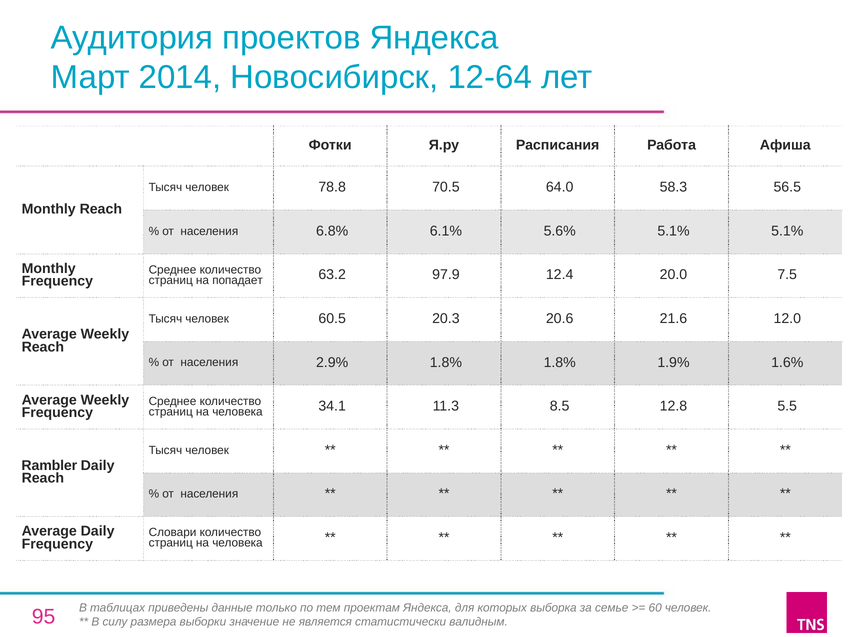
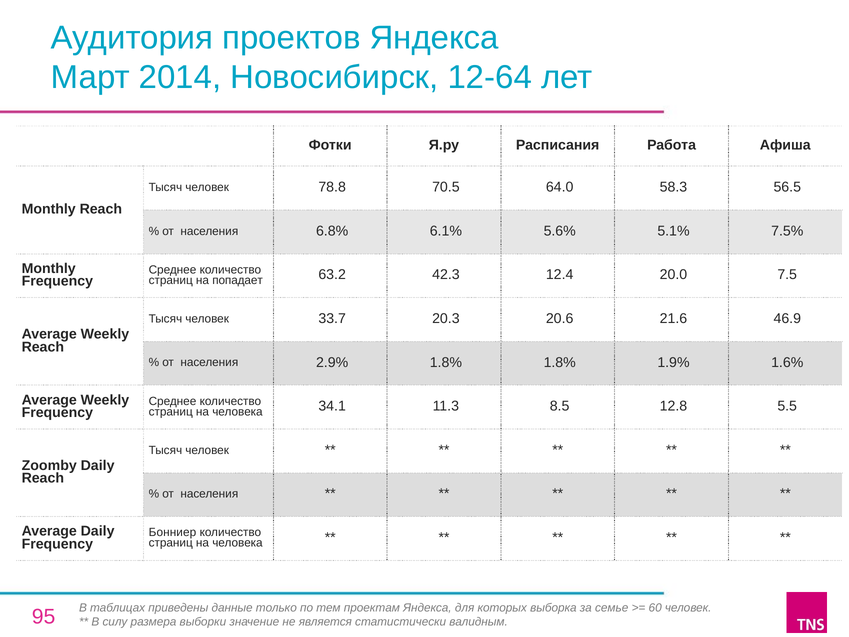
5.1% 5.1%: 5.1% -> 7.5% (787, 231)
97.9: 97.9 -> 42.3 (446, 275)
60.5: 60.5 -> 33.7 (332, 318)
12.0: 12.0 -> 46.9 (787, 318)
Rambler: Rambler -> Zoomby (49, 465)
Словари: Словари -> Бонниер (172, 532)
